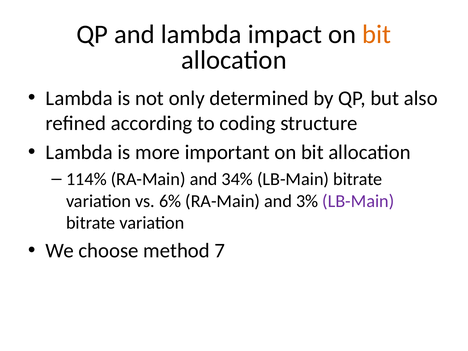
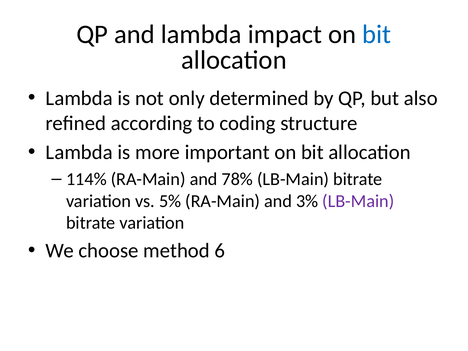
bit colour: orange -> blue (377, 35)
34%: 34% -> 78% (237, 179)
6%: 6% -> 5% (170, 201)
7: 7 -> 6 (220, 251)
